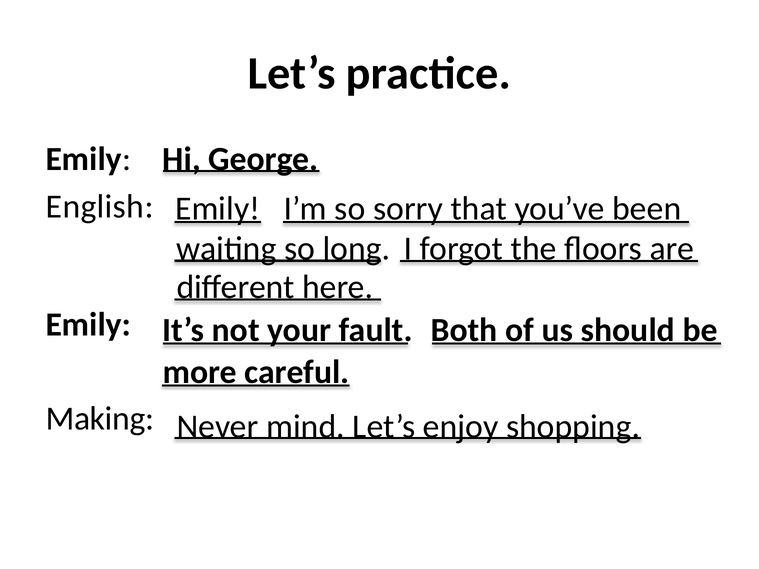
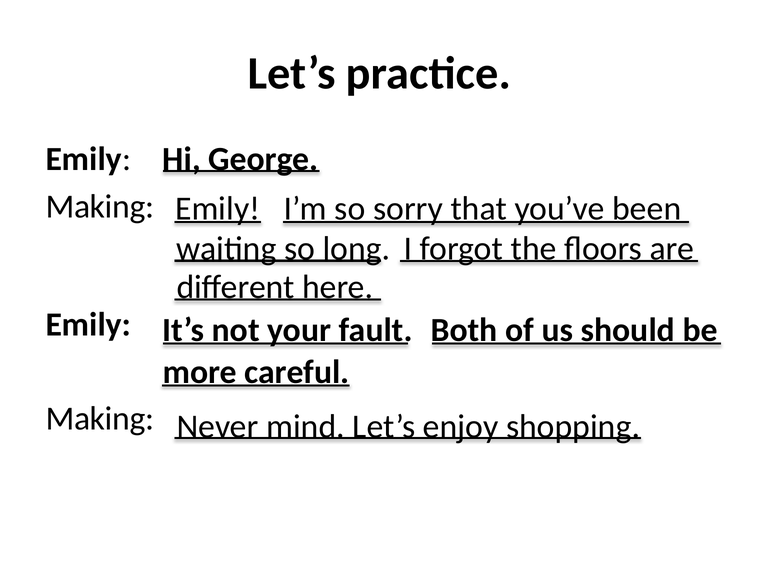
English: English -> Making (100, 206)
